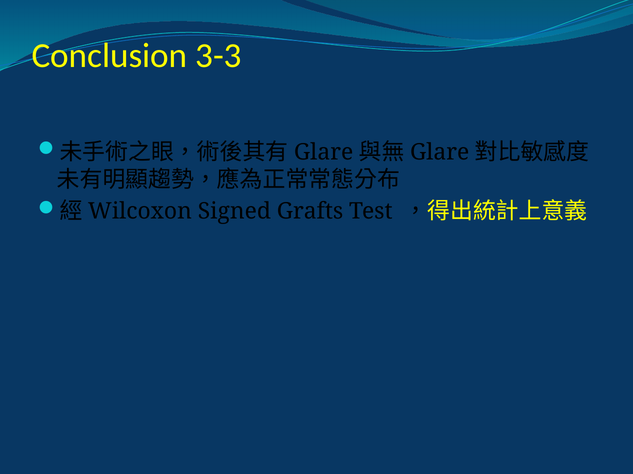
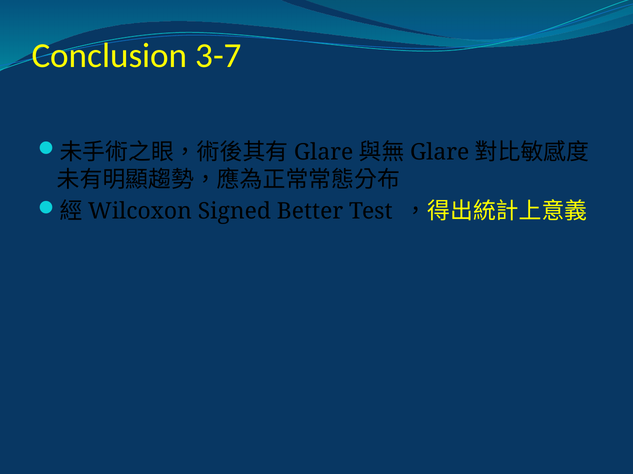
3-3: 3-3 -> 3-7 (218, 56)
Grafts: Grafts -> Better (310, 212)
